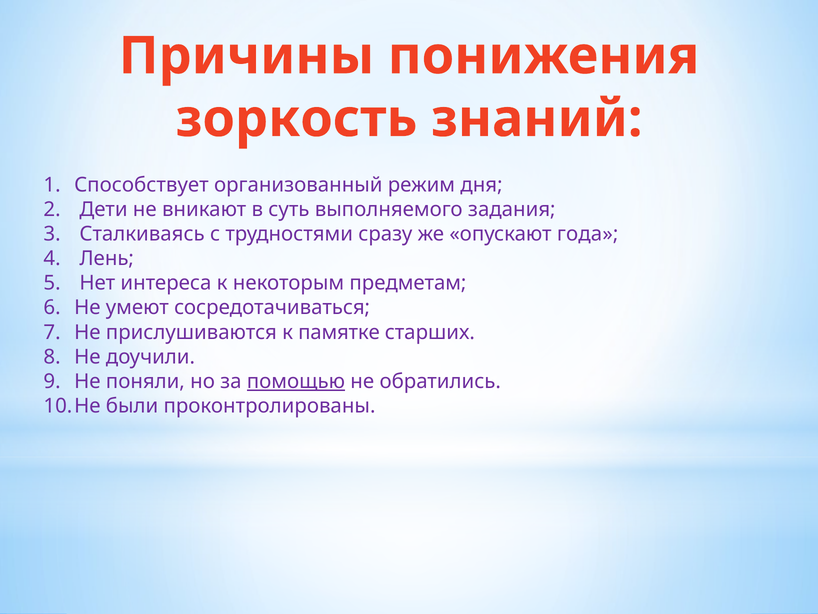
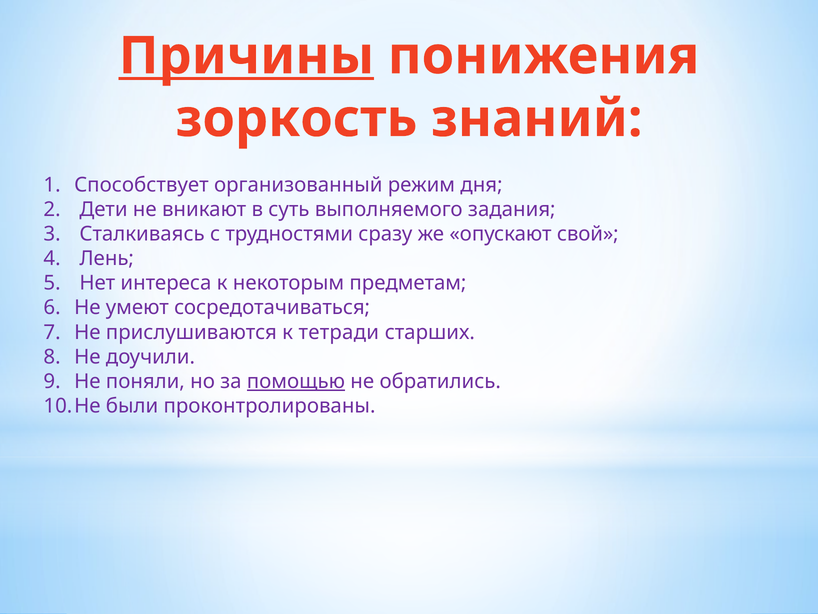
Причины underline: none -> present (246, 56)
года: года -> свой (588, 234)
памятке: памятке -> тетради (339, 332)
